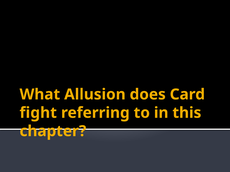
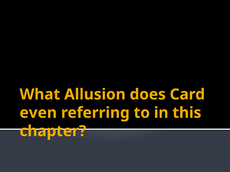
fight: fight -> even (38, 113)
